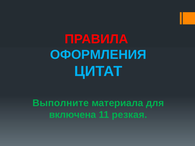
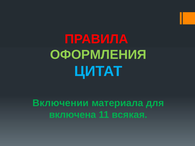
ОФОРМЛЕНИЯ colour: light blue -> light green (98, 55)
Выполните: Выполните -> Включении (61, 103)
резкая: резкая -> всякая (130, 115)
